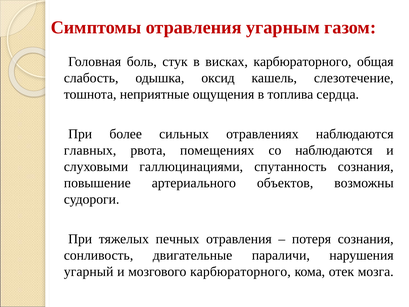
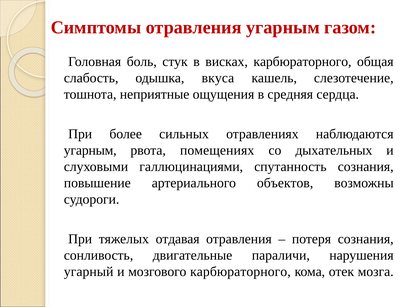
оксид: оксид -> вкуса (218, 78)
топлива: топлива -> средняя (290, 94)
главных: главных -> угарным (90, 150)
со наблюдаются: наблюдаются -> дыхательных (334, 150)
печных: печных -> отдавая (178, 239)
